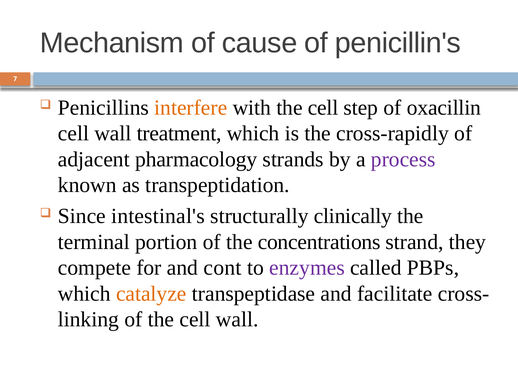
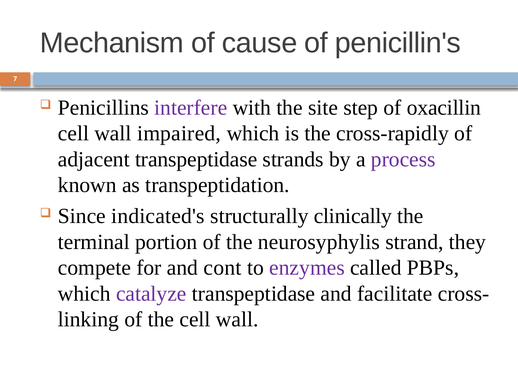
interfere colour: orange -> purple (191, 108)
with the cell: cell -> site (323, 108)
treatment: treatment -> impaired (179, 134)
adjacent pharmacology: pharmacology -> transpeptidase (196, 159)
intestinal's: intestinal's -> indicated's (158, 216)
concentrations: concentrations -> neurosyphylis (319, 242)
catalyze colour: orange -> purple (151, 294)
